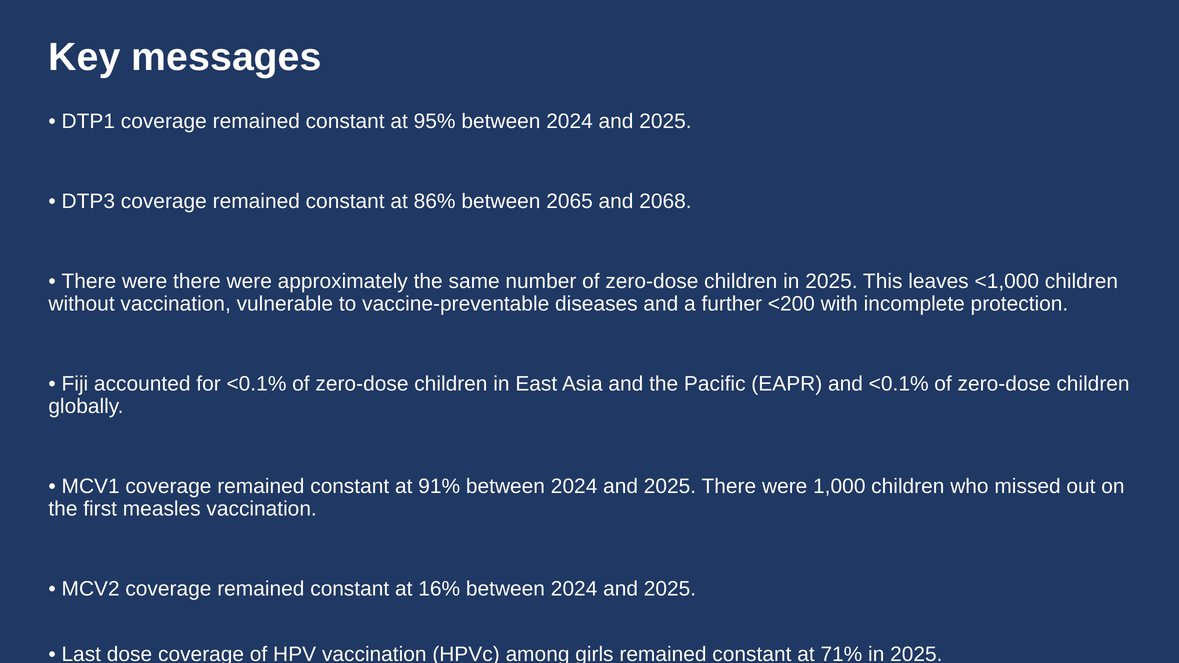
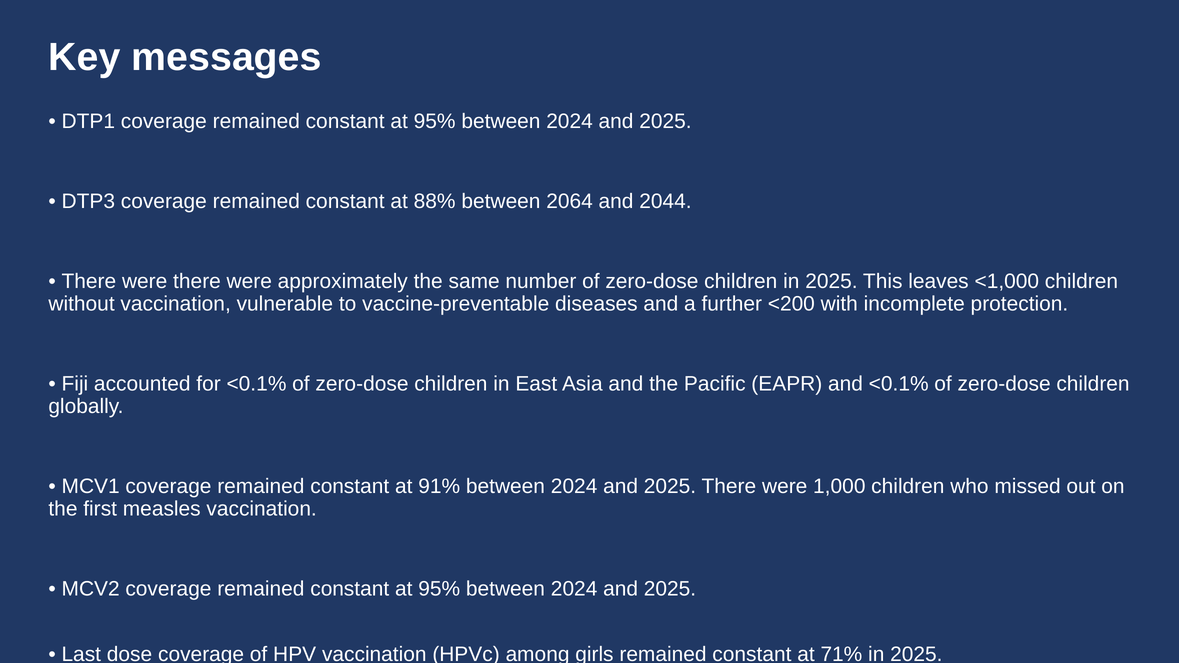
86%: 86% -> 88% (435, 202)
2065: 2065 -> 2064 (569, 202)
2068: 2068 -> 2044 (665, 202)
16%: 16% -> 95% (439, 589)
